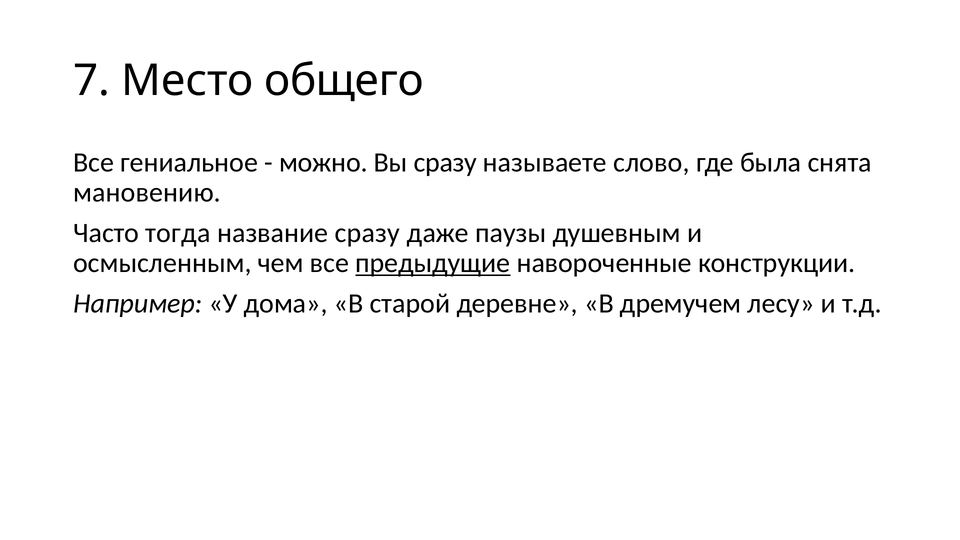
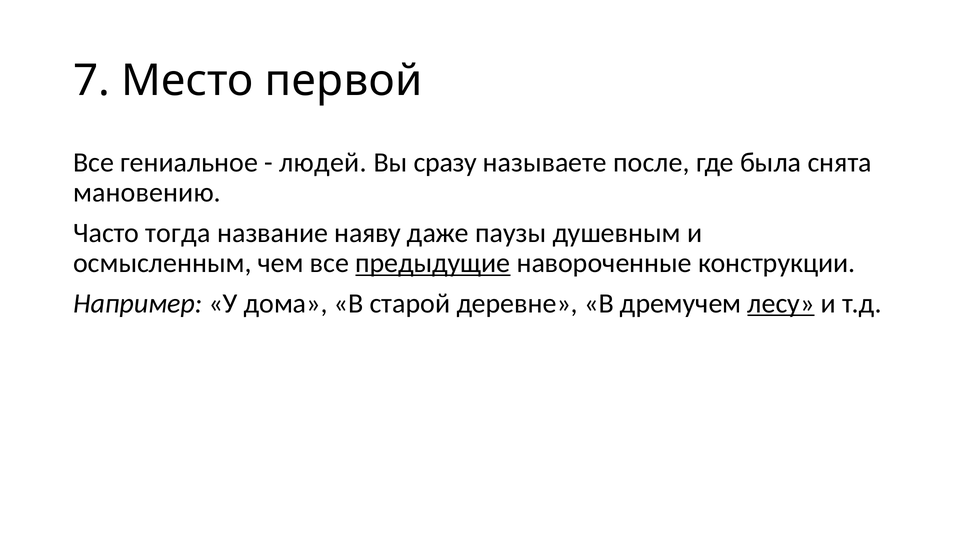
общего: общего -> первой (344, 81)
можно: можно -> людей (323, 162)
слово: слово -> после (651, 162)
название сразу: сразу -> наяву (368, 233)
лесу underline: none -> present (781, 303)
